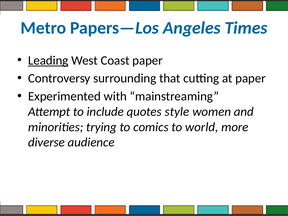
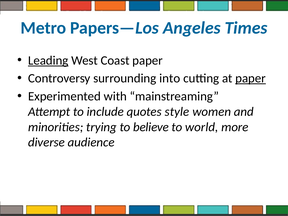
that: that -> into (170, 78)
paper underline: none -> present (250, 78)
comics: comics -> believe (151, 127)
